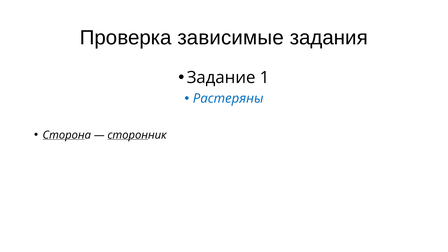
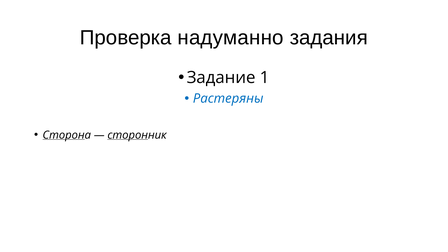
зависимые: зависимые -> надуманно (231, 38)
